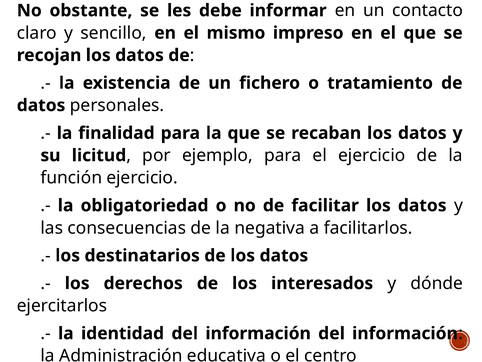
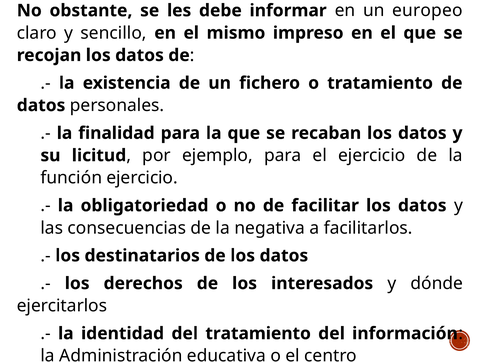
un contacto: contacto -> europeo (427, 11)
identidad del información: información -> tratamiento (258, 333)
